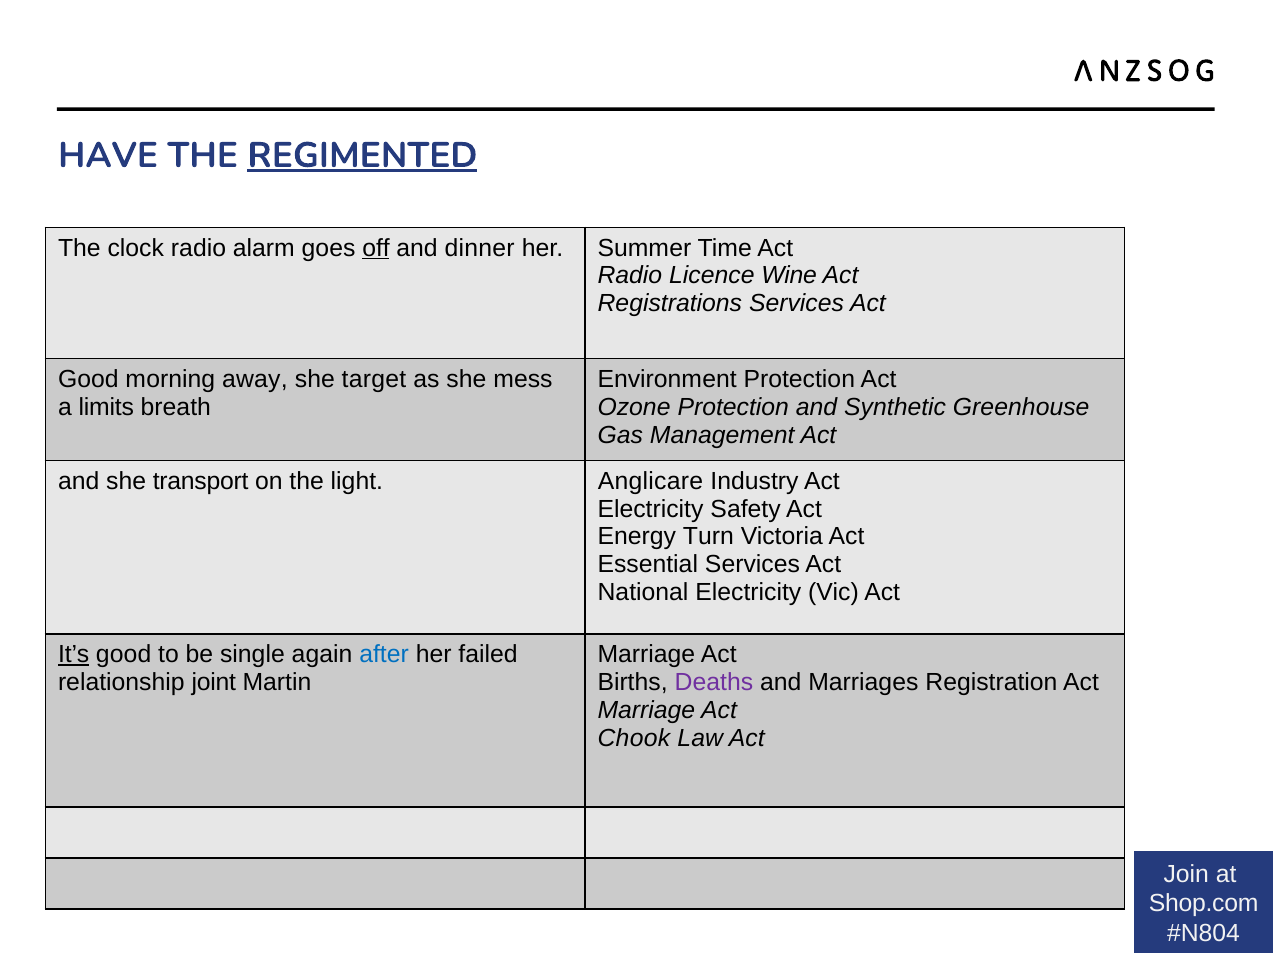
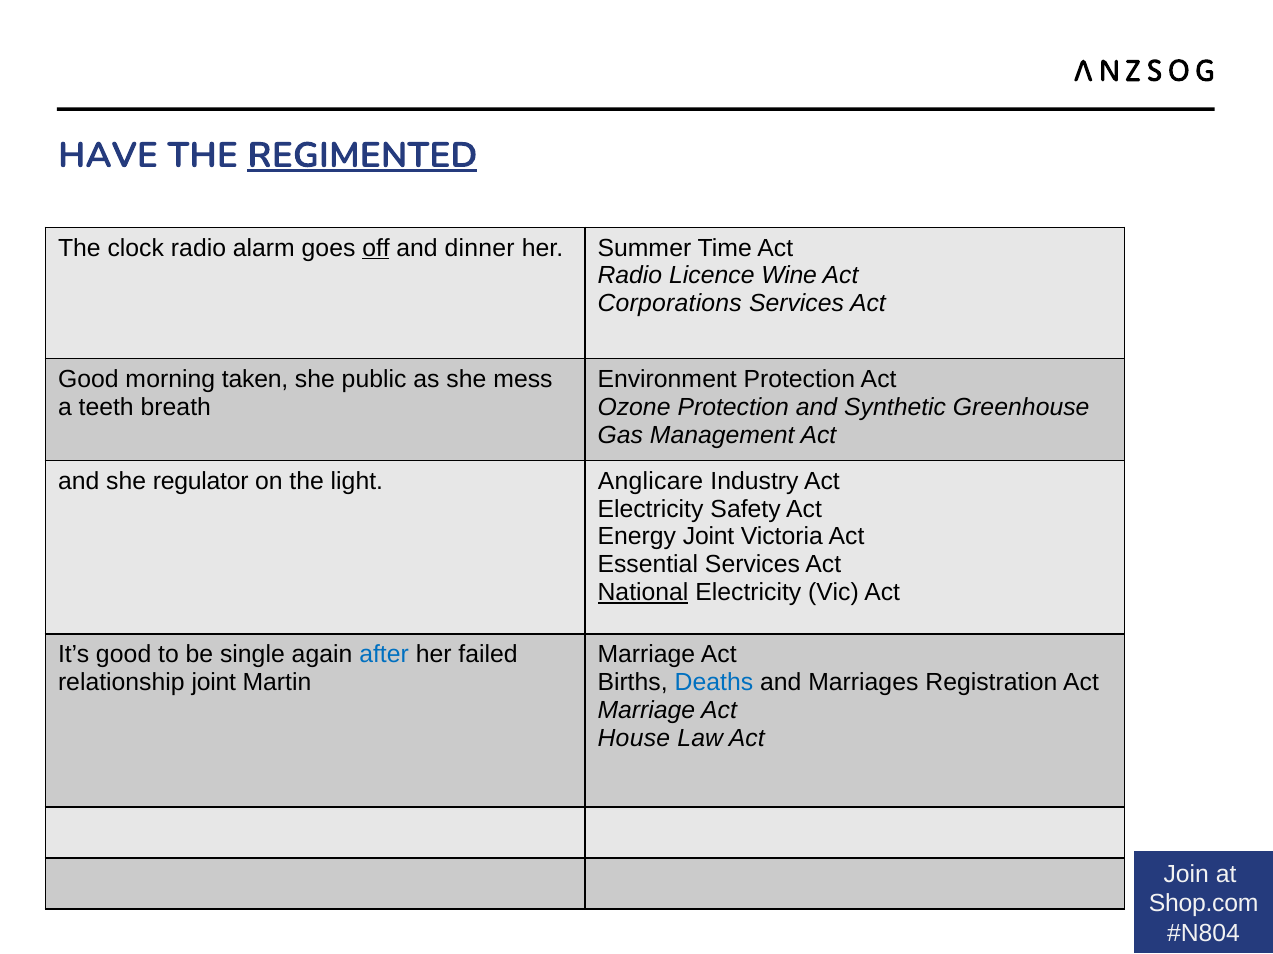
Registrations: Registrations -> Corporations (670, 304)
away: away -> taken (255, 380)
target: target -> public (374, 380)
limits: limits -> teeth (106, 408)
transport: transport -> regulator (201, 482)
Energy Turn: Turn -> Joint (709, 537)
National underline: none -> present (643, 593)
It’s underline: present -> none (74, 655)
Deaths colour: purple -> blue (714, 683)
Chook: Chook -> House (634, 738)
